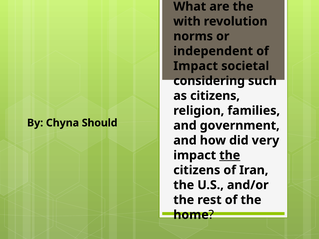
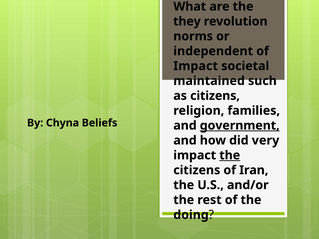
with: with -> they (187, 21)
considering: considering -> maintained (209, 81)
Should: Should -> Beliefs (100, 123)
government underline: none -> present (240, 126)
home: home -> doing (191, 215)
